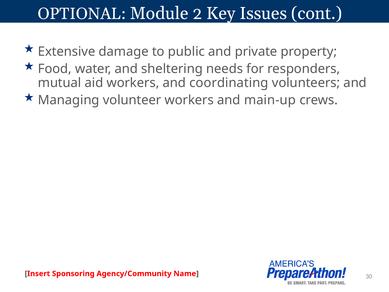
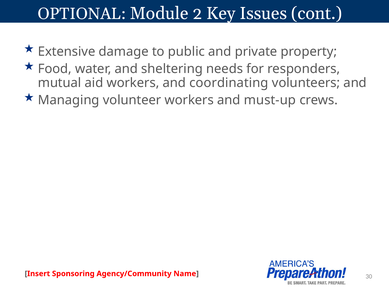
main-up: main-up -> must-up (270, 100)
